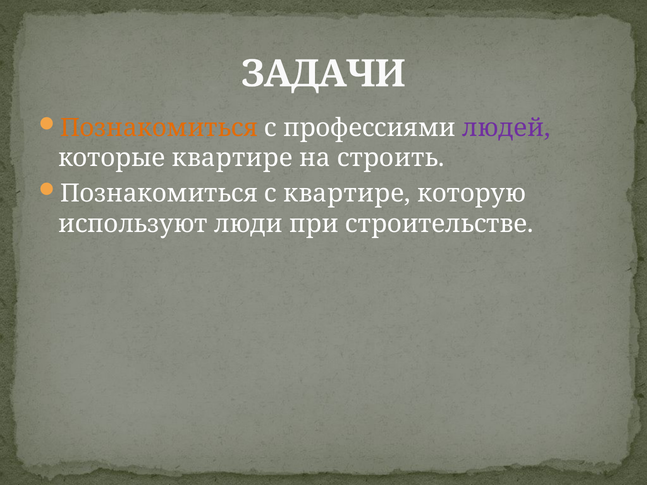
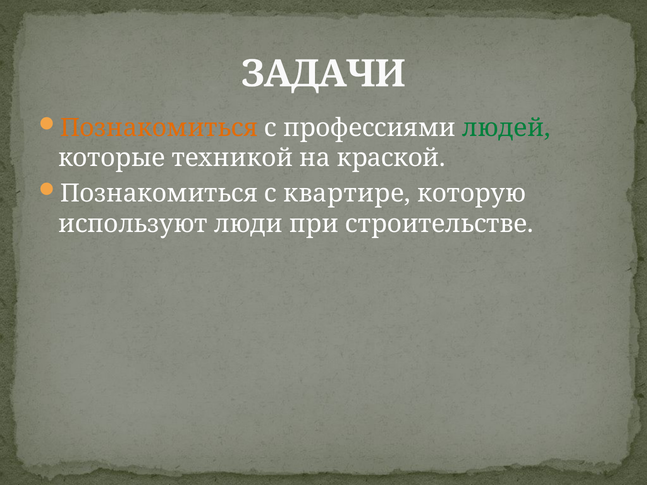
людей colour: purple -> green (506, 128)
которые квартире: квартире -> техникой (232, 158)
строить: строить -> краской (391, 158)
